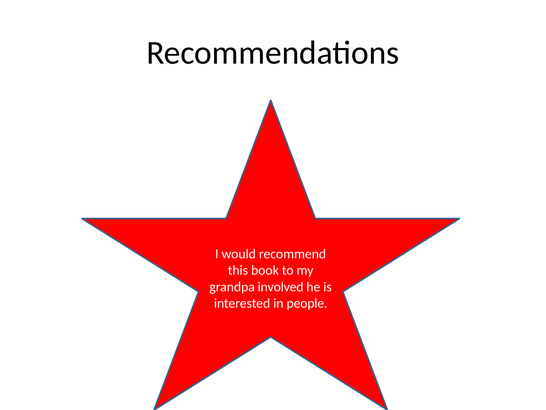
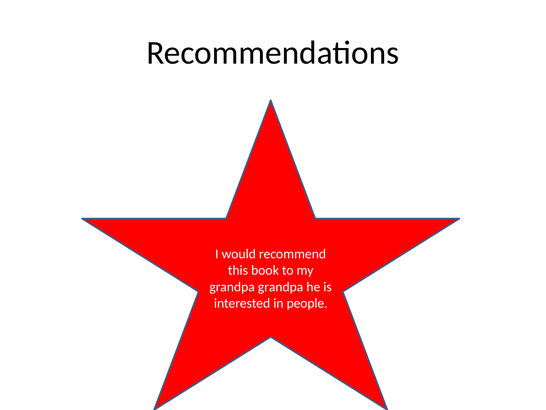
grandpa involved: involved -> grandpa (281, 287)
